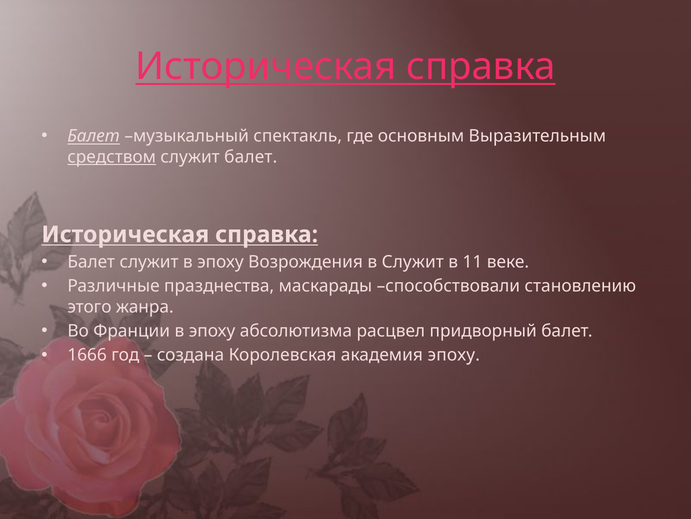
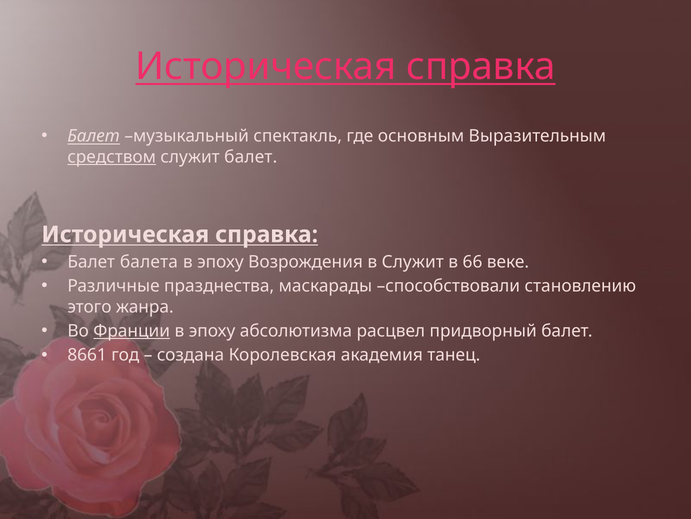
Балет служит: служит -> балета (149, 261)
11: 11 -> 66 (473, 261)
Франции underline: none -> present (132, 331)
1666: 1666 -> 8661 (87, 355)
академия эпоху: эпоху -> танец (454, 355)
